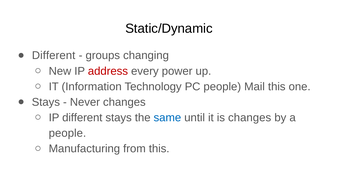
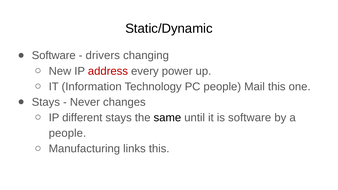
Different: Different -> Software (54, 56)
groups: groups -> drivers (103, 56)
same colour: blue -> black (167, 118)
is changes: changes -> software (250, 118)
from: from -> links (134, 149)
